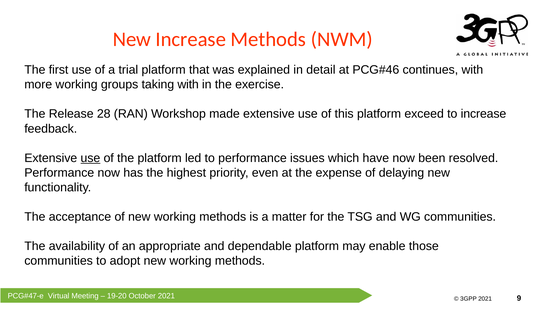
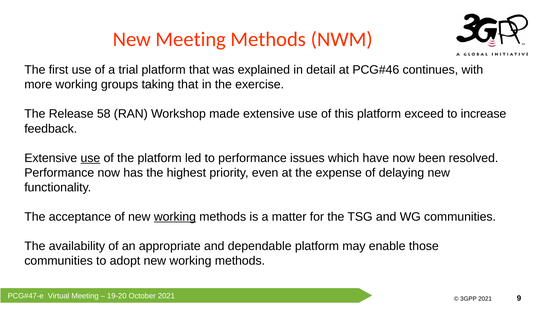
New Increase: Increase -> Meeting (191, 39)
taking with: with -> that (188, 85)
28: 28 -> 58 (104, 114)
working underline: none -> present (175, 217)
